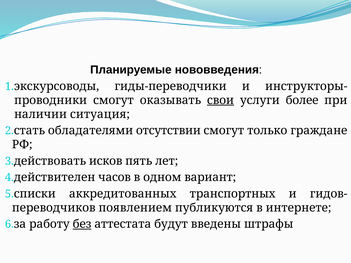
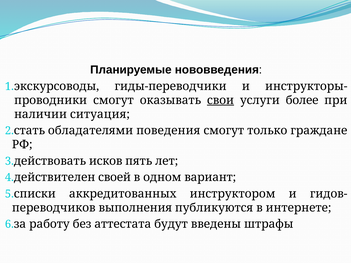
отсутствии: отсутствии -> поведения (168, 131)
часов: часов -> своей (115, 177)
транспортных: транспортных -> инструктором (233, 194)
появлением: появлением -> выполнения (135, 208)
без underline: present -> none (82, 224)
